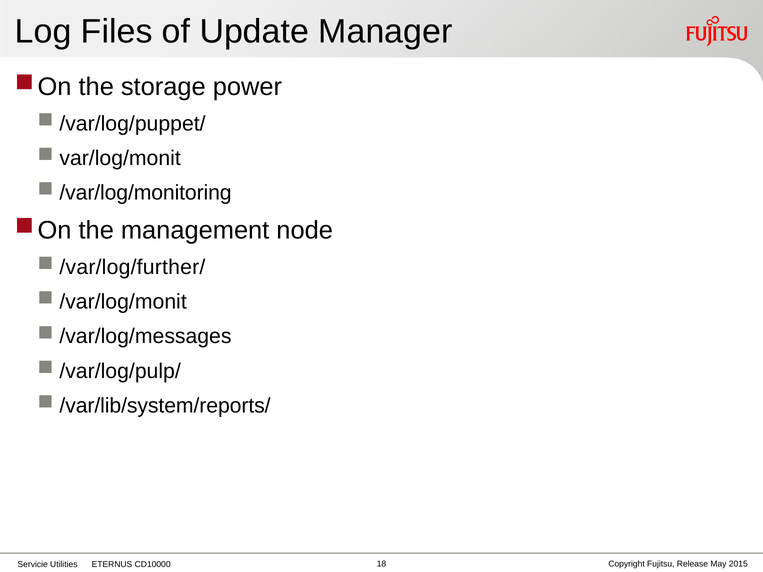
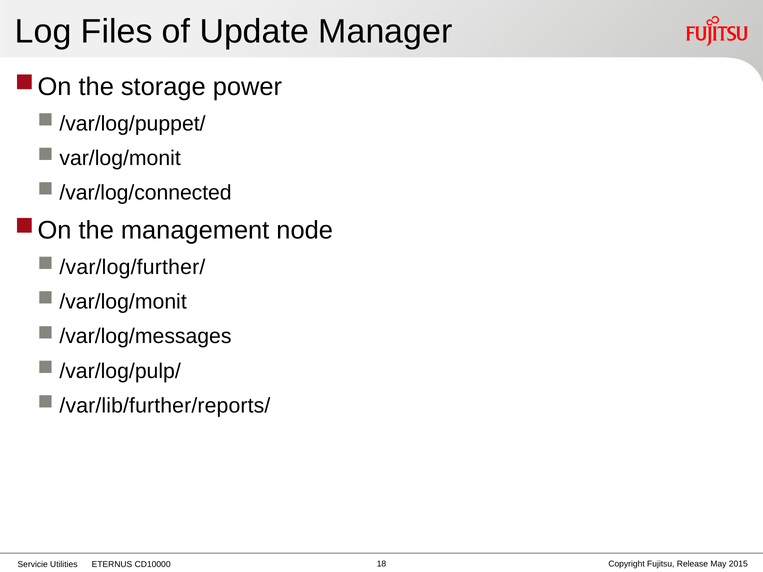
/var/log/monitoring: /var/log/monitoring -> /var/log/connected (146, 193)
/var/lib/system/reports/: /var/lib/system/reports/ -> /var/lib/further/reports/ (165, 406)
